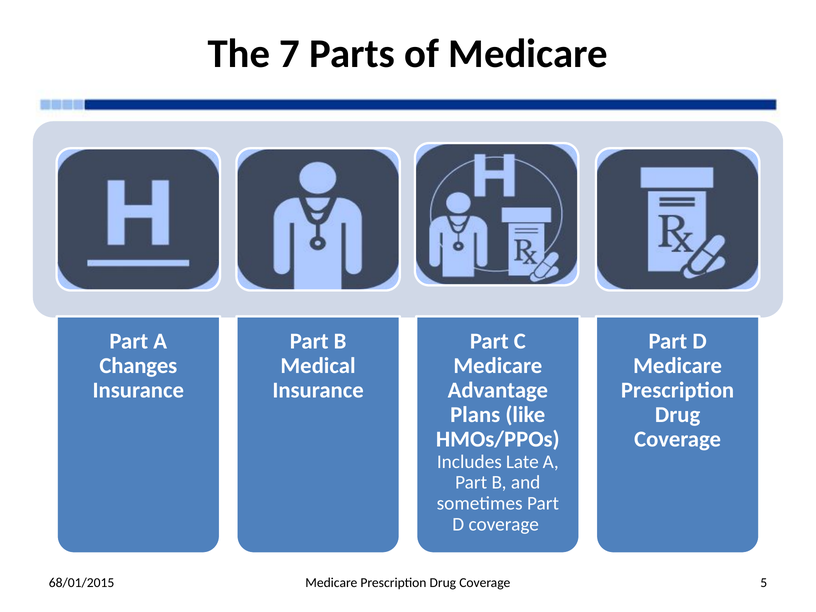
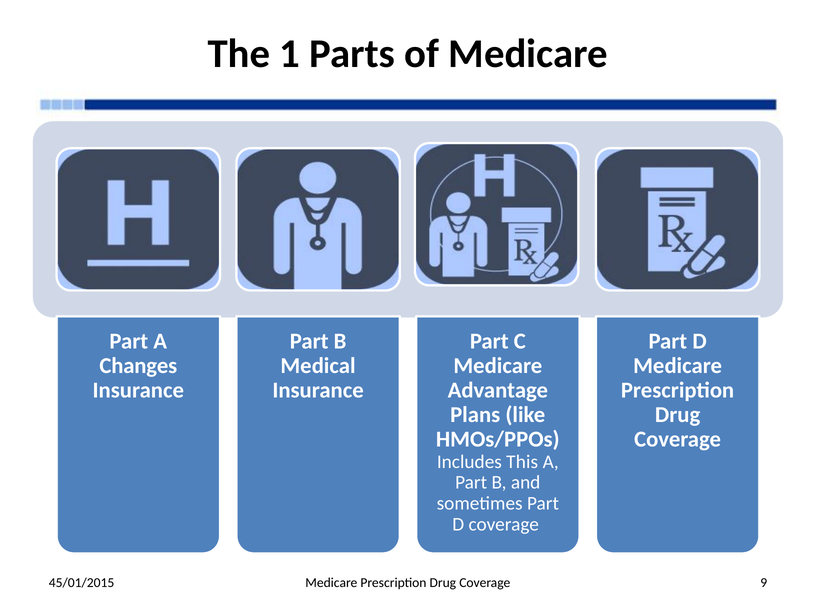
7: 7 -> 1 (290, 54)
Late: Late -> This (522, 462)
68/01/2015: 68/01/2015 -> 45/01/2015 (82, 583)
5: 5 -> 9 (764, 583)
